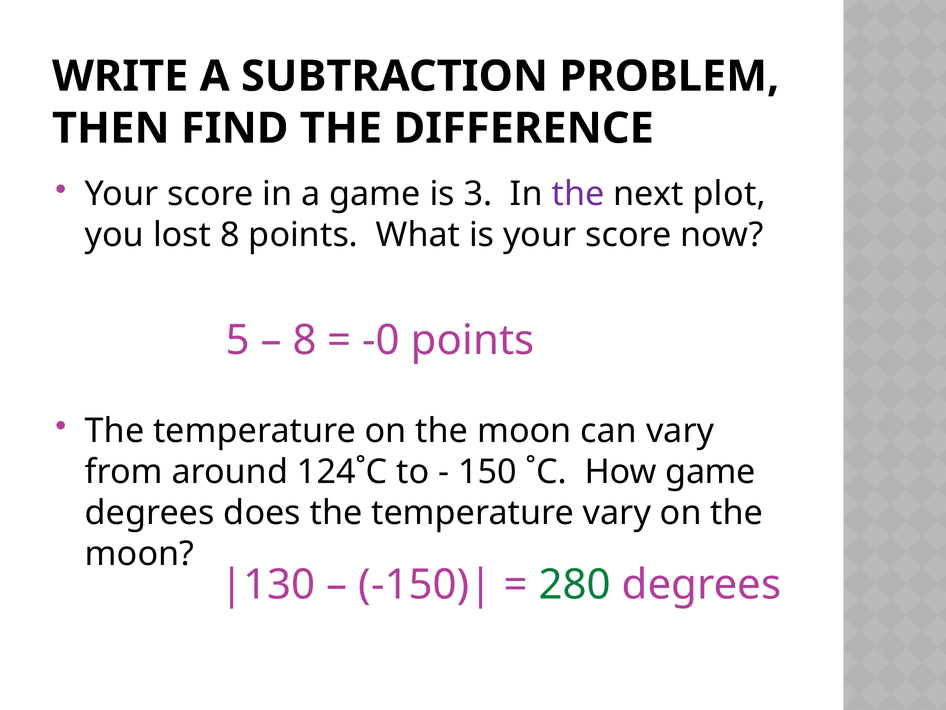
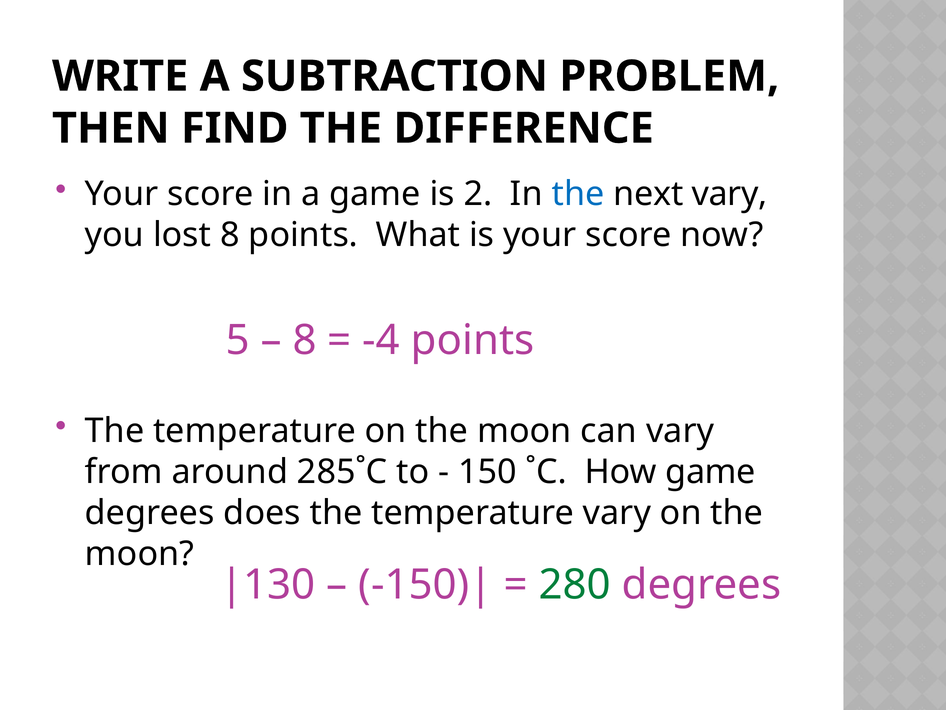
3: 3 -> 2 (478, 194)
the colour: purple -> blue (578, 194)
next plot: plot -> vary (730, 194)
-0: -0 -> -4 (381, 340)
124˚C: 124˚C -> 285˚C (342, 471)
